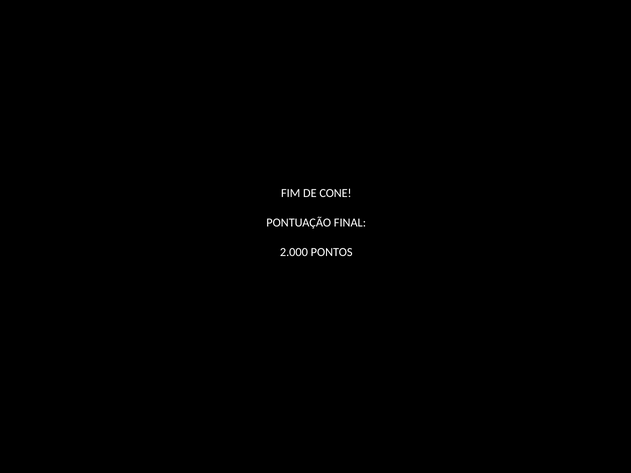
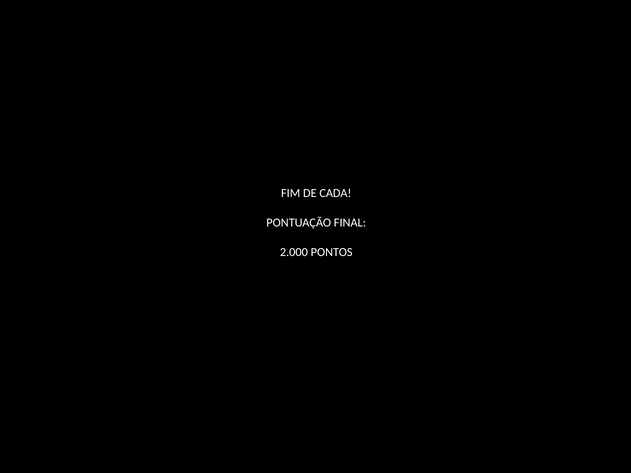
CONE: CONE -> CADA (335, 193)
